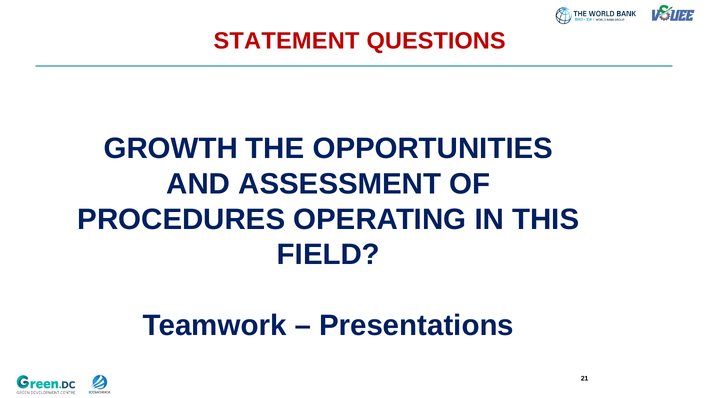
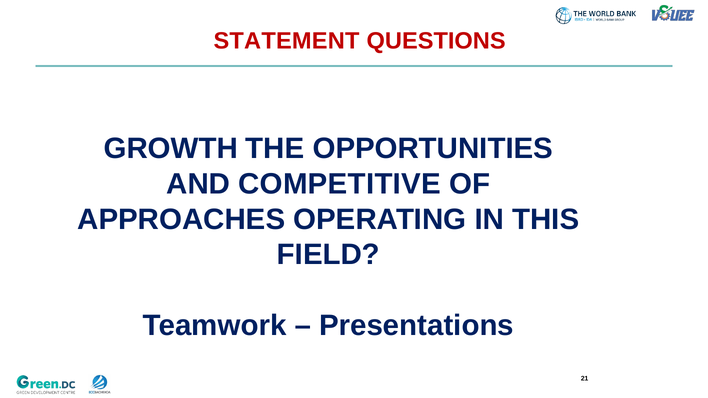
ASSESSMENT: ASSESSMENT -> COMPETITIVE (340, 184)
PROCEDURES: PROCEDURES -> APPROACHES (181, 220)
